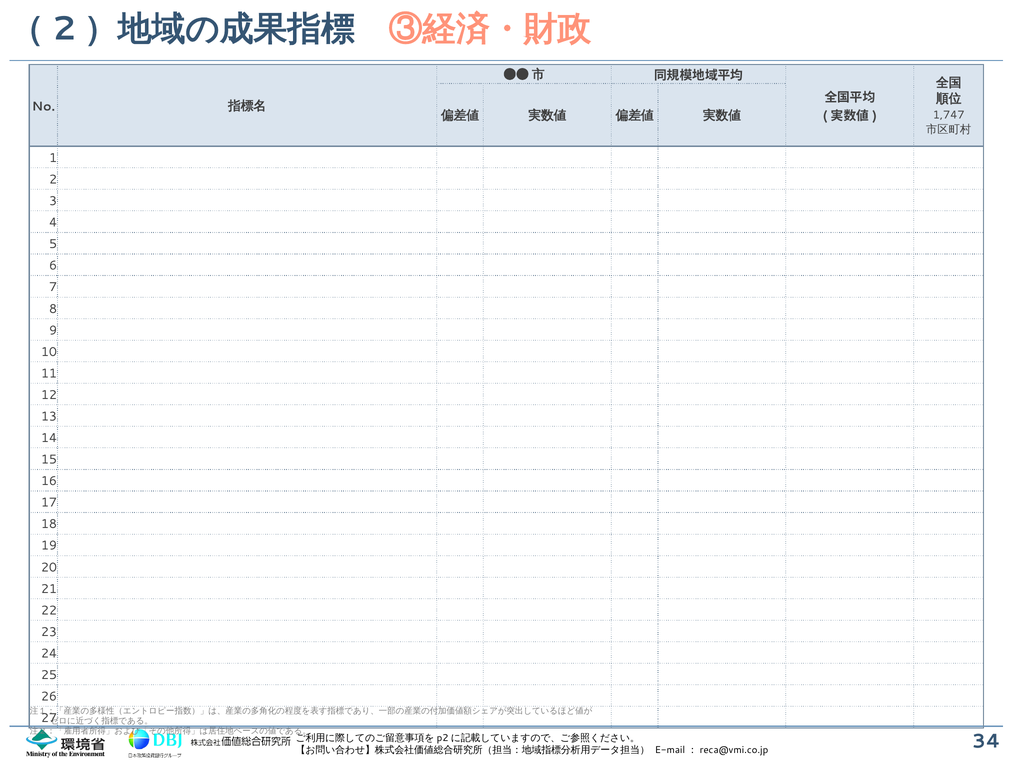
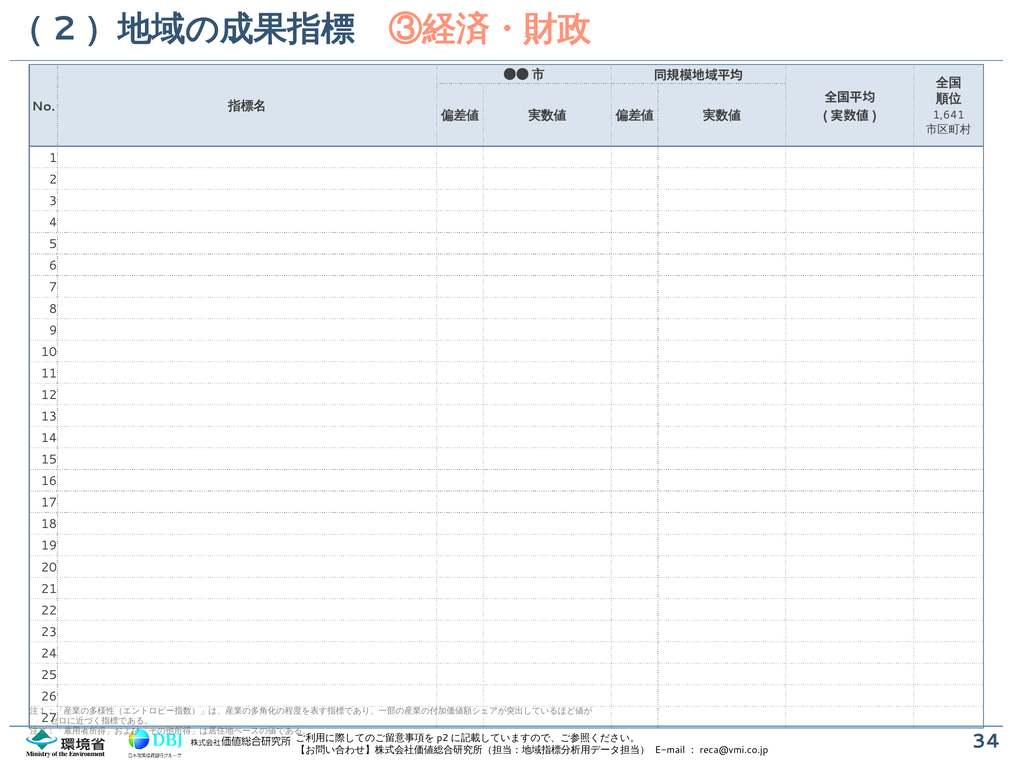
1,747: 1,747 -> 1,641 (949, 115)
